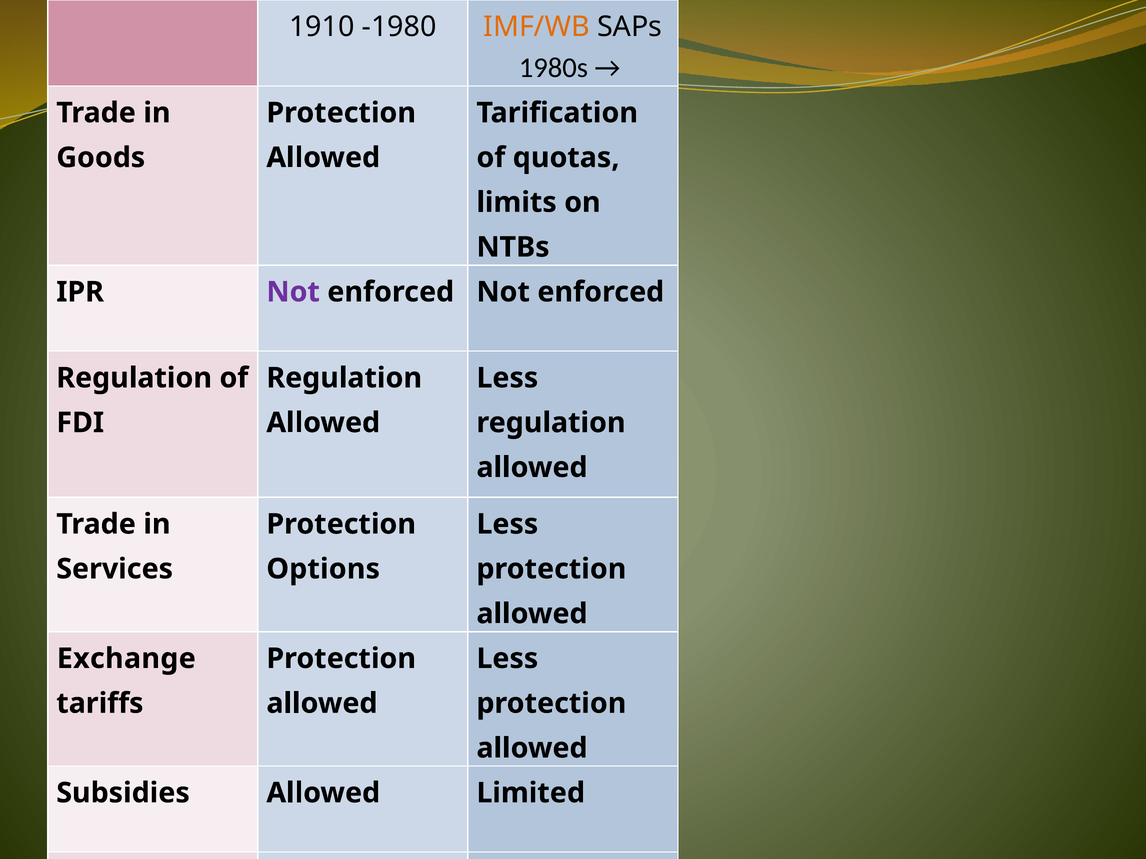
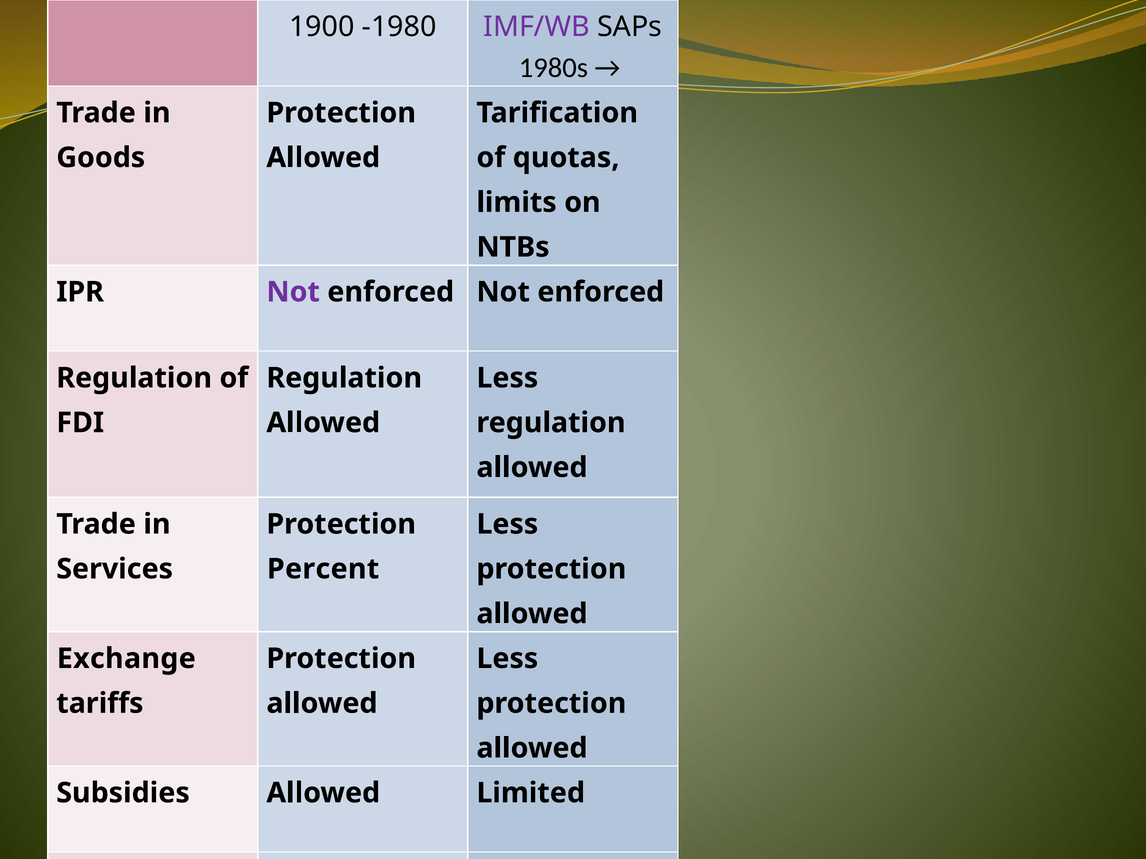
1910: 1910 -> 1900 (322, 27)
IMF/WB colour: orange -> purple (537, 27)
Options: Options -> Percent (323, 569)
